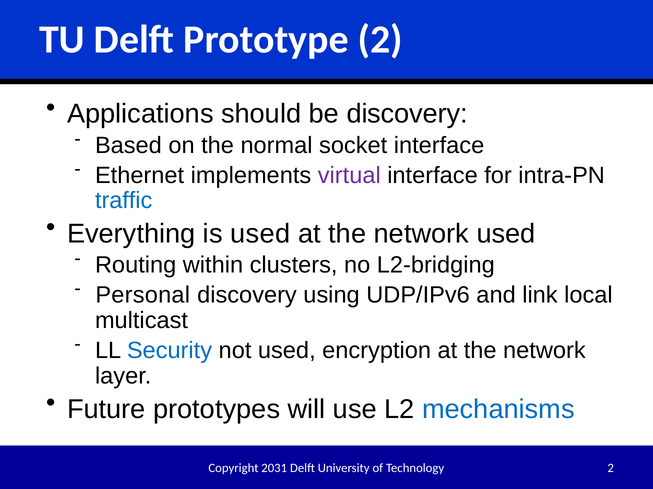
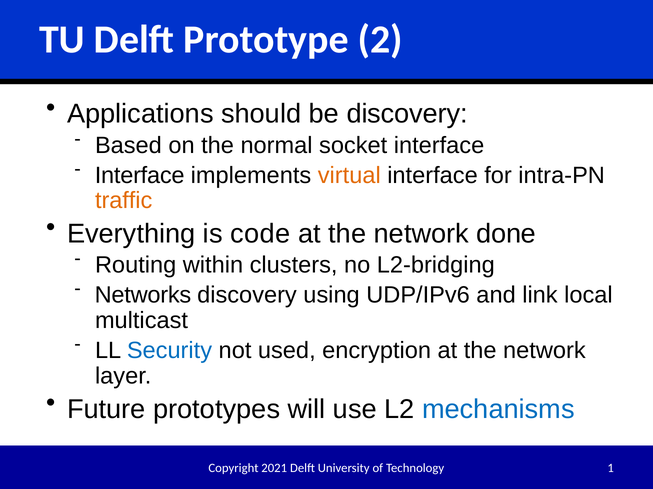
Ethernet: Ethernet -> Interface (140, 176)
virtual colour: purple -> orange (349, 176)
traffic colour: blue -> orange (124, 201)
is used: used -> code (260, 234)
network used: used -> done (506, 234)
Personal: Personal -> Networks (143, 296)
2031: 2031 -> 2021 (274, 469)
Technology 2: 2 -> 1 (611, 469)
